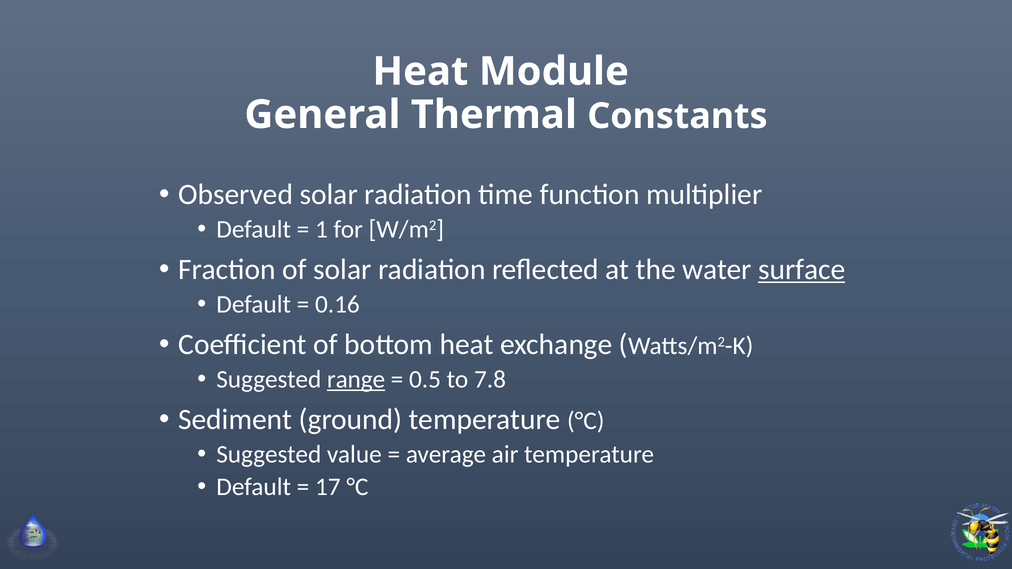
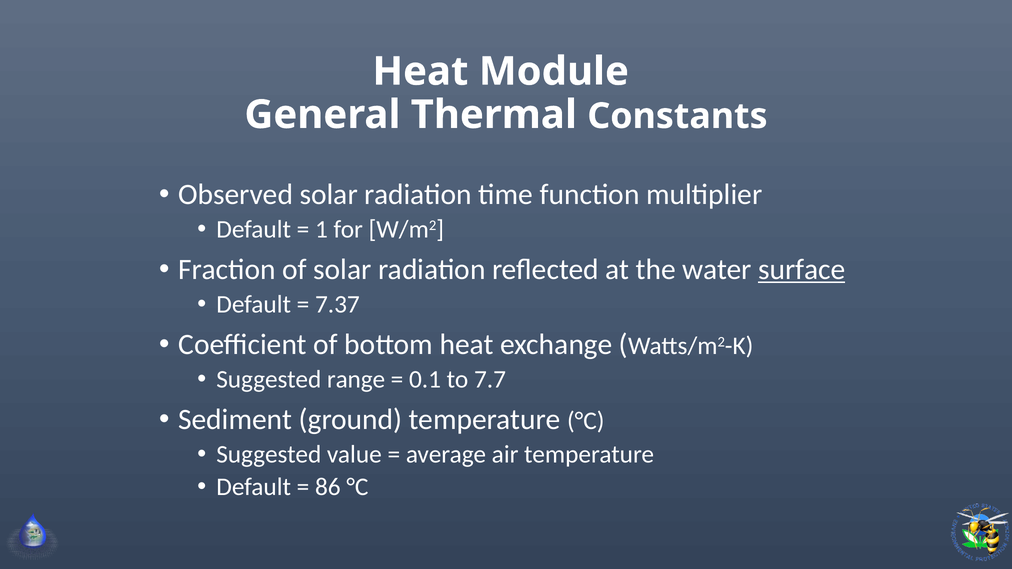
0.16: 0.16 -> 7.37 (337, 305)
range underline: present -> none (356, 380)
0.5: 0.5 -> 0.1 (425, 380)
7.8: 7.8 -> 7.7 (490, 380)
17: 17 -> 86 (328, 487)
